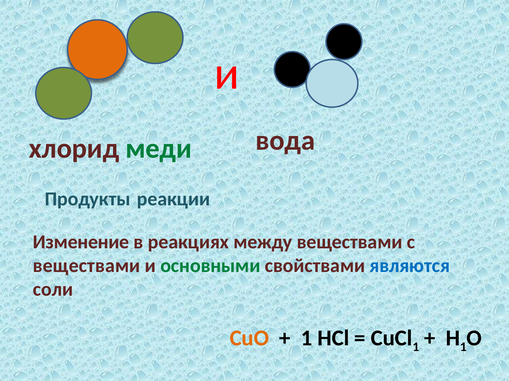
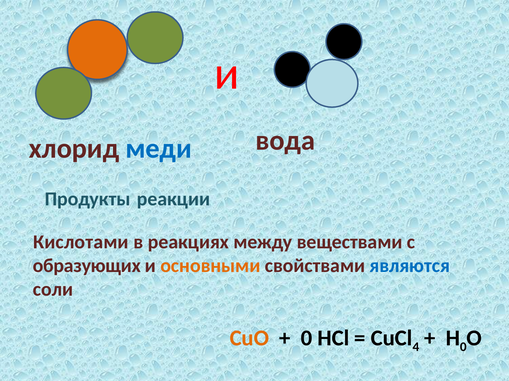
меди colour: green -> blue (159, 149)
Изменение: Изменение -> Кислотами (81, 242)
веществами: веществами -> образующих (87, 266)
основными colour: green -> orange (210, 266)
1: 1 -> 0 (307, 339)
1: 1 -> 4 (416, 348)
1: 1 -> 0 (463, 348)
